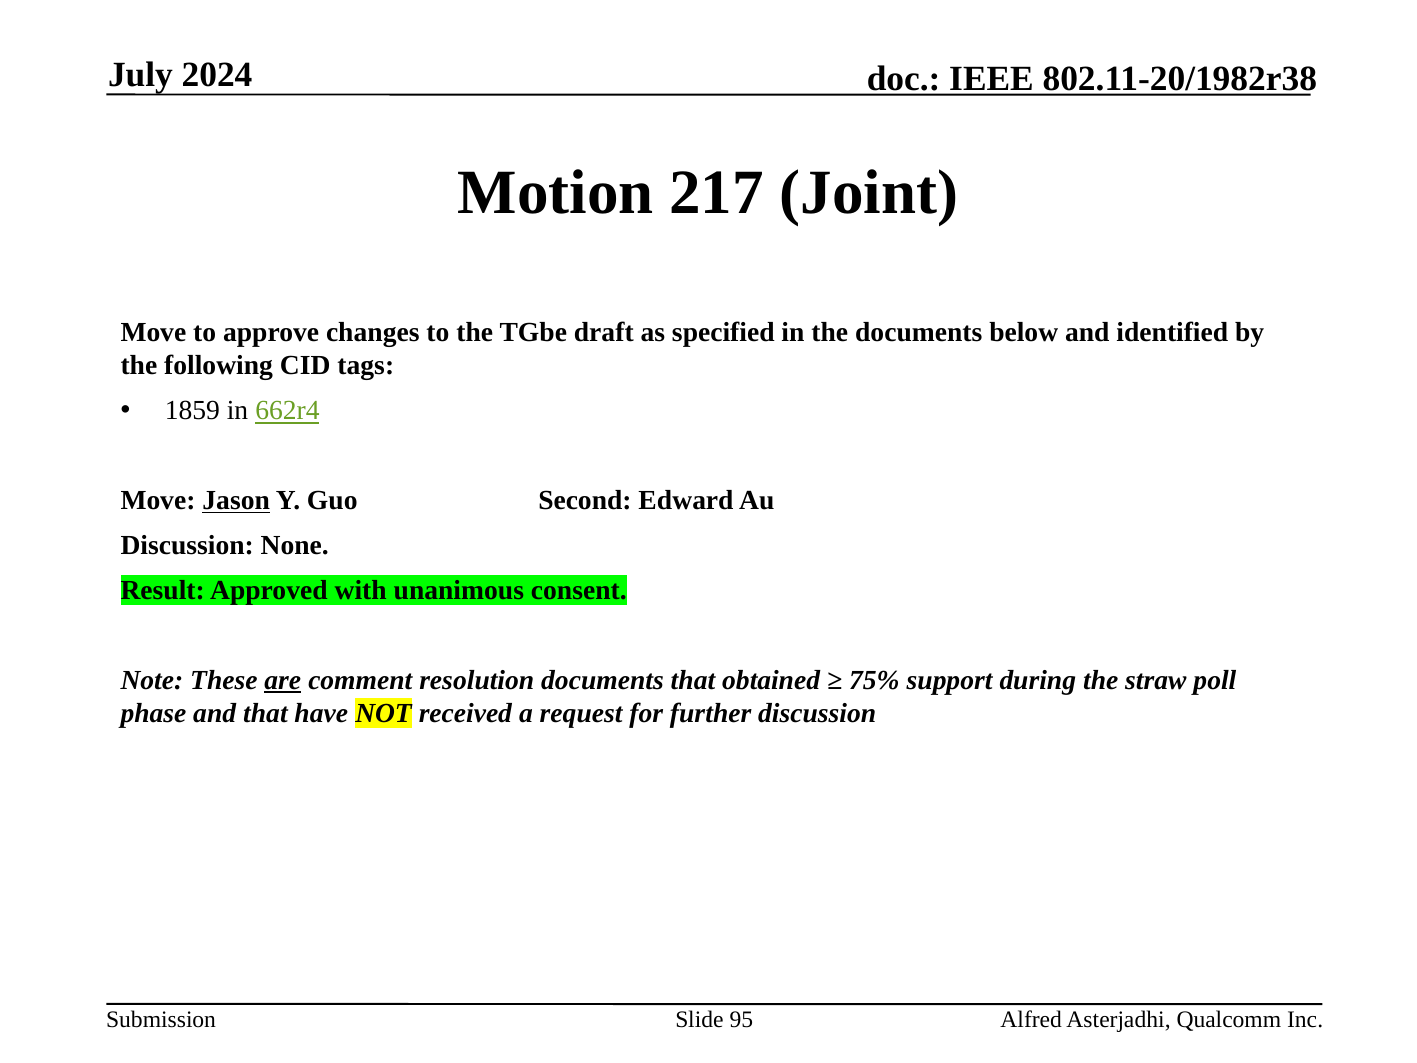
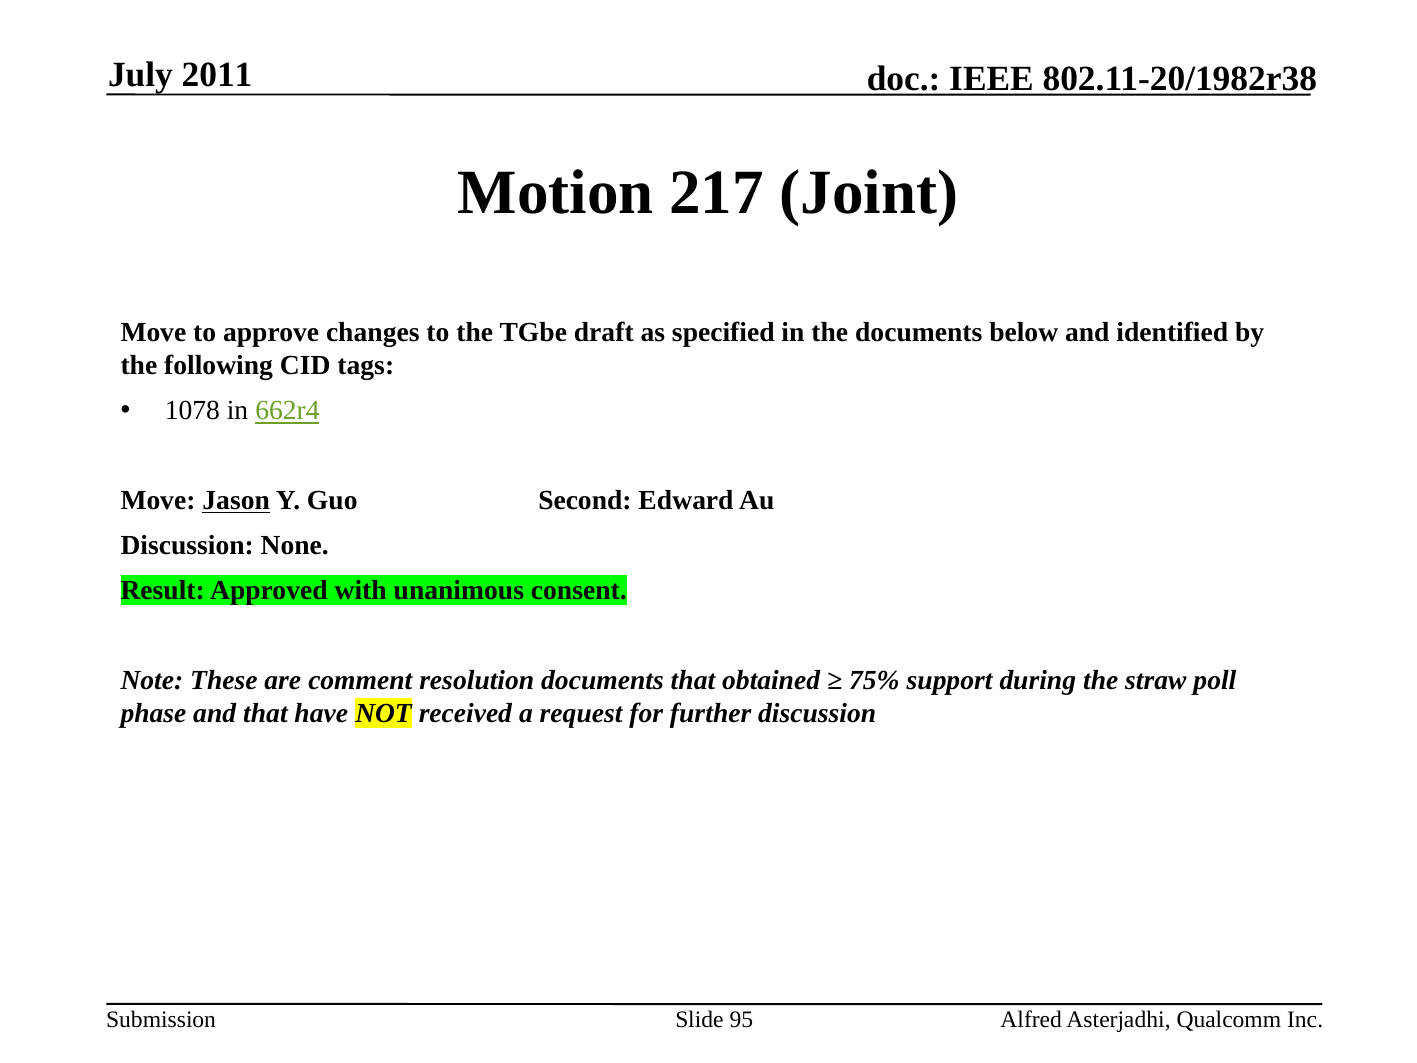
2024: 2024 -> 2011 (217, 75)
1859: 1859 -> 1078 (192, 411)
are underline: present -> none (283, 680)
